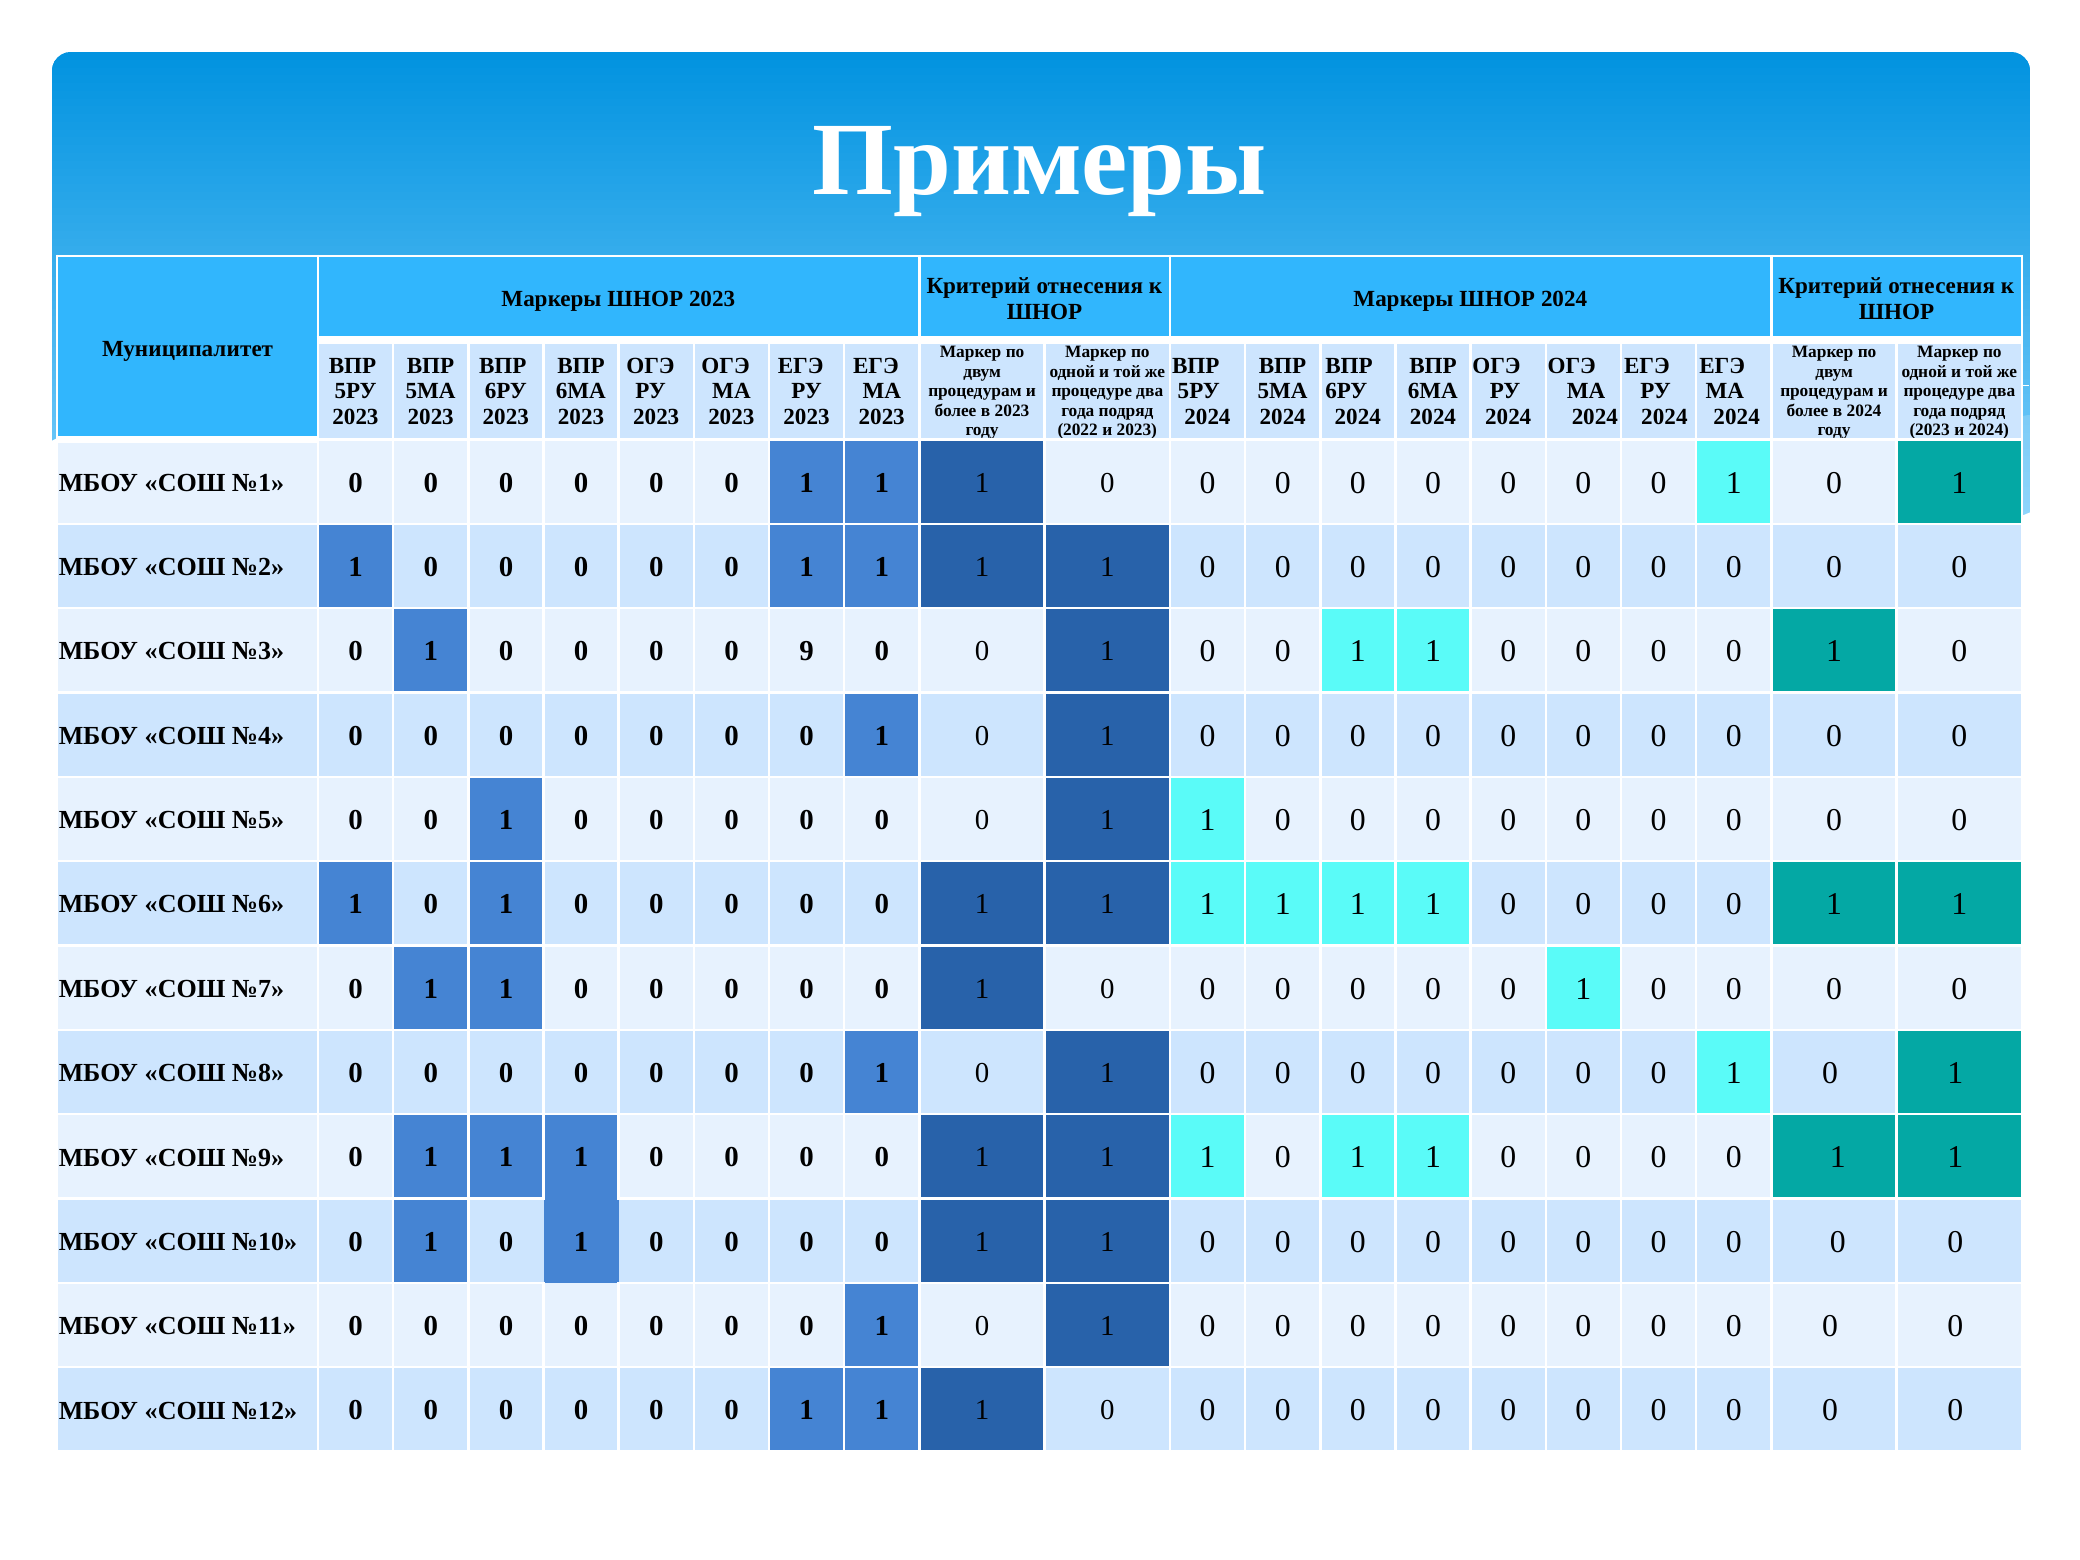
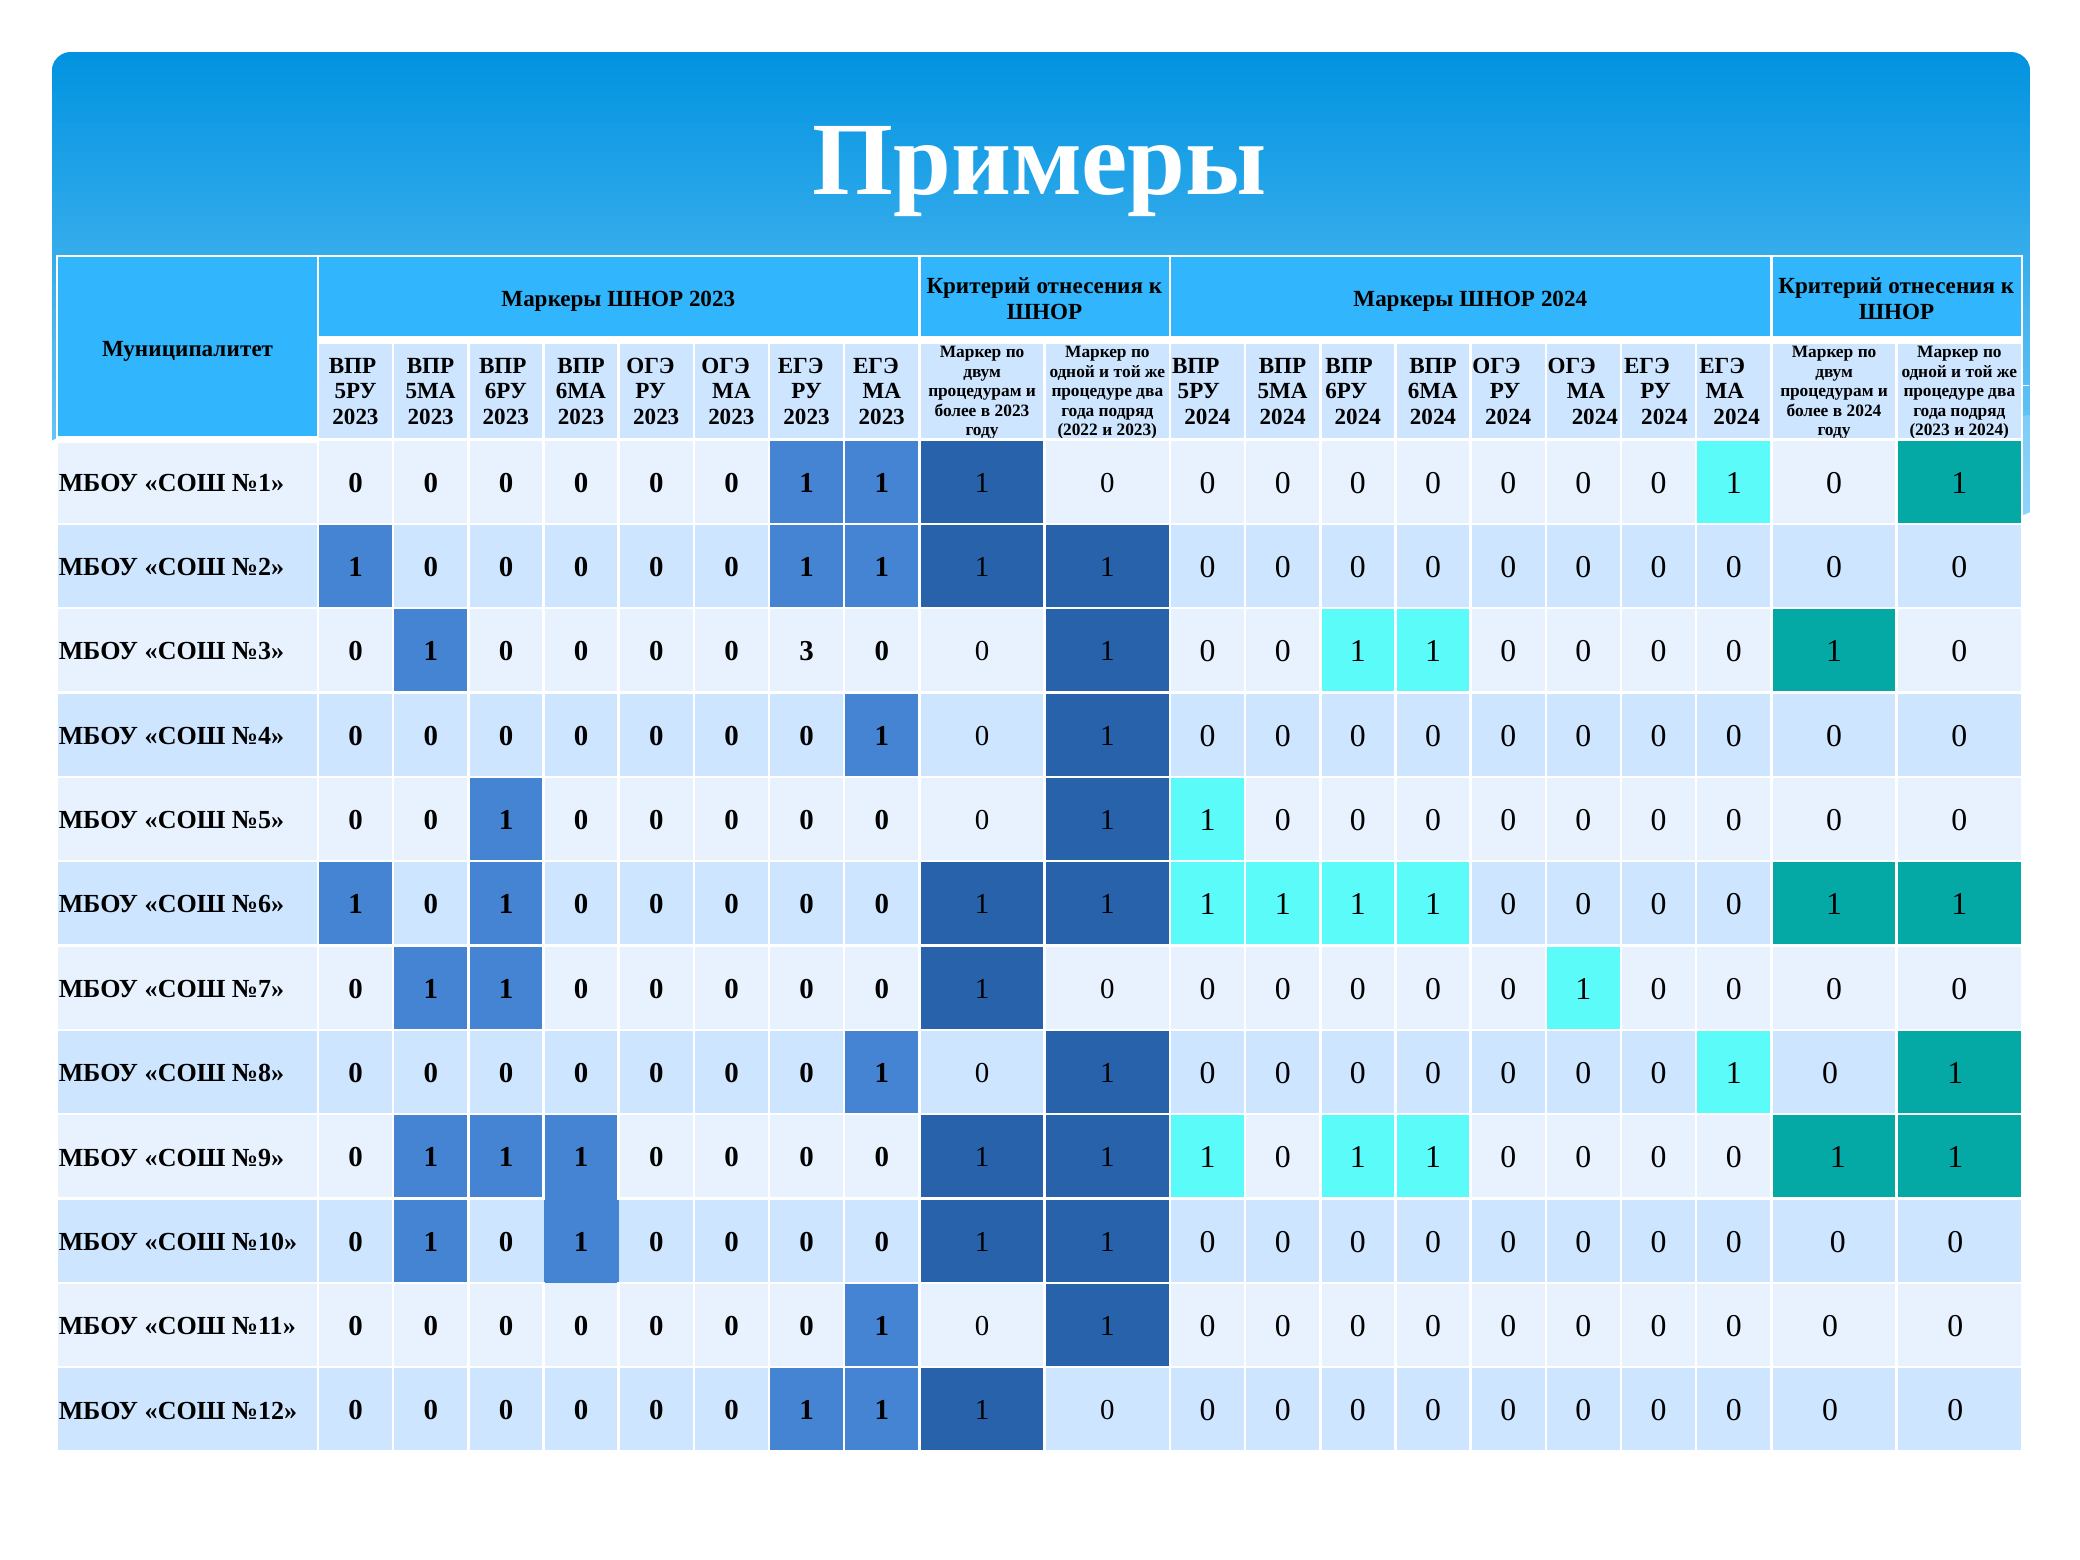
9: 9 -> 3 (807, 651)
